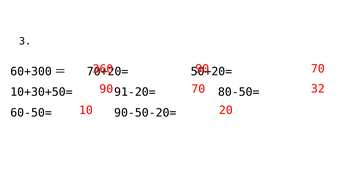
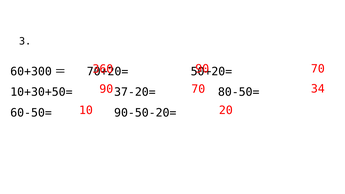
32: 32 -> 34 (318, 89)
91-20=: 91-20= -> 37-20= (135, 92)
